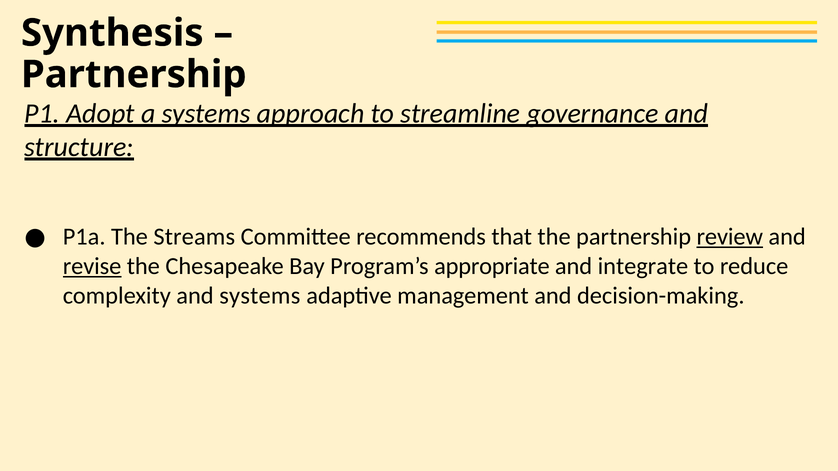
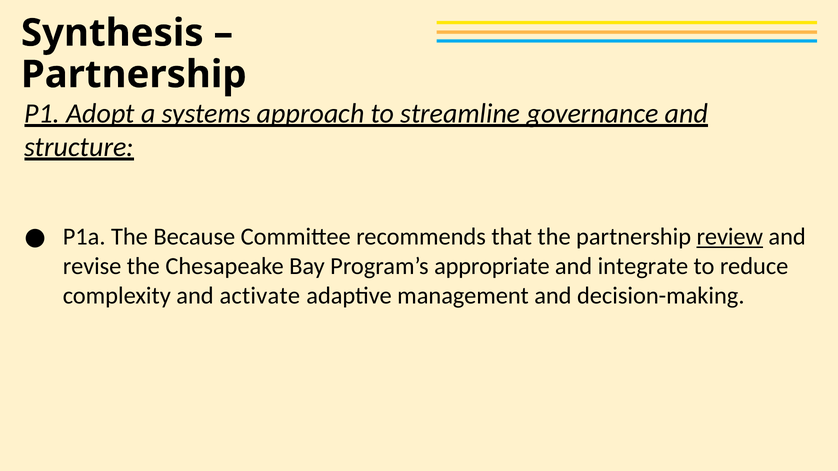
Streams: Streams -> Because (194, 237)
revise underline: present -> none (92, 266)
and systems: systems -> activate (260, 296)
